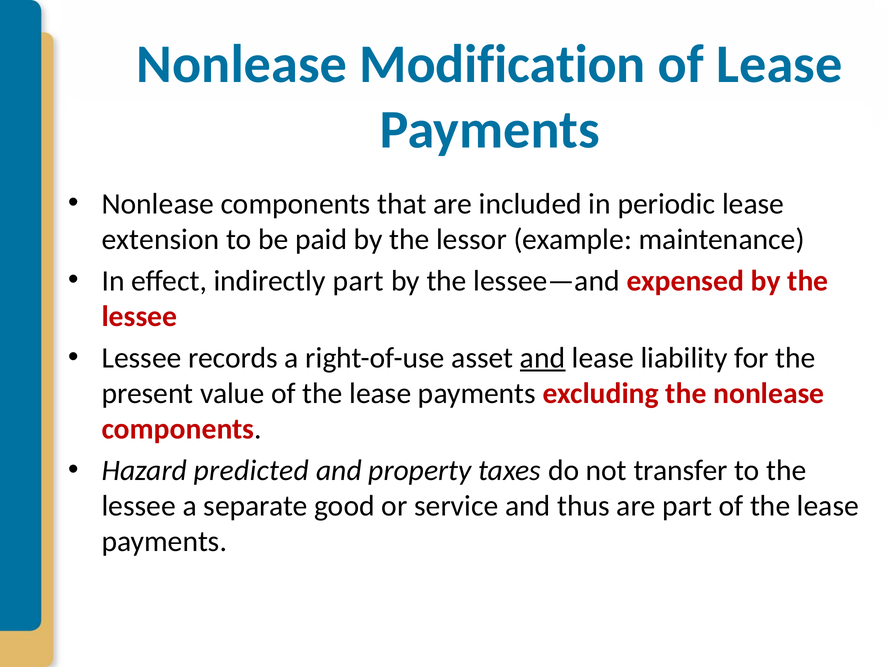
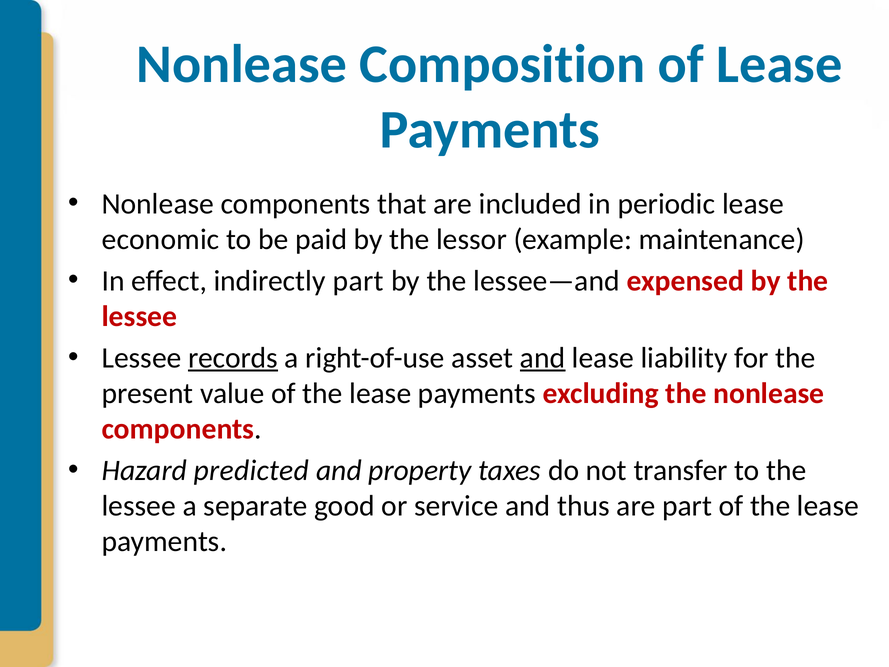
Modification: Modification -> Composition (502, 64)
extension: extension -> economic (161, 239)
records underline: none -> present (233, 358)
